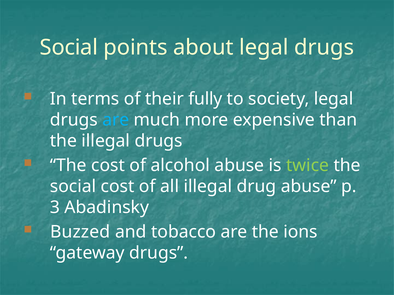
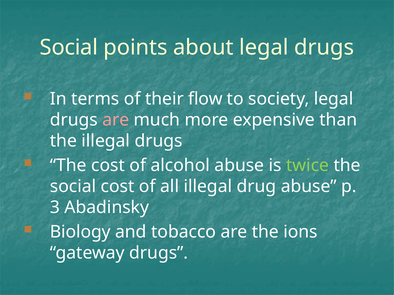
fully: fully -> flow (205, 99)
are colour: light blue -> pink (116, 120)
Buzzed: Buzzed -> Biology (80, 232)
